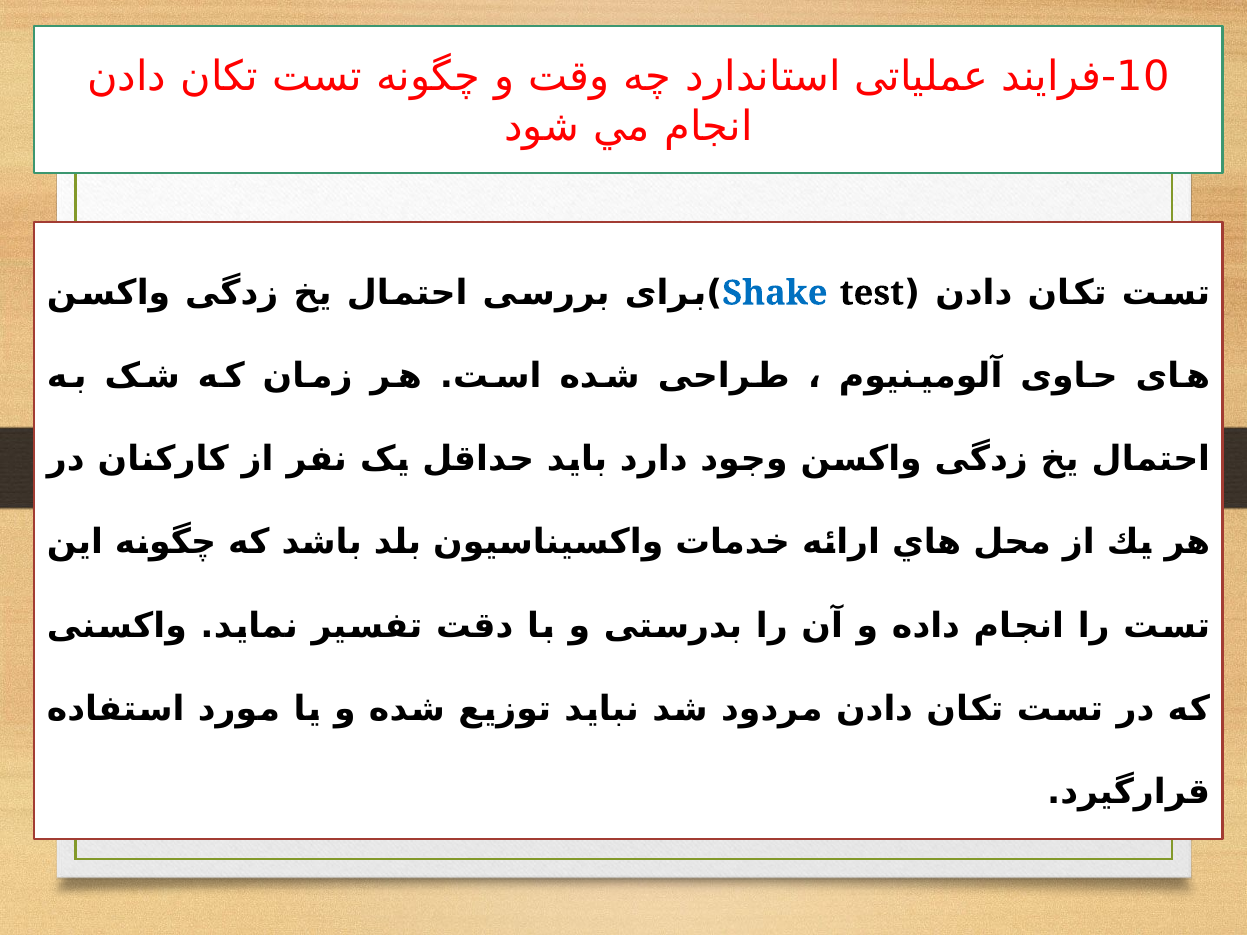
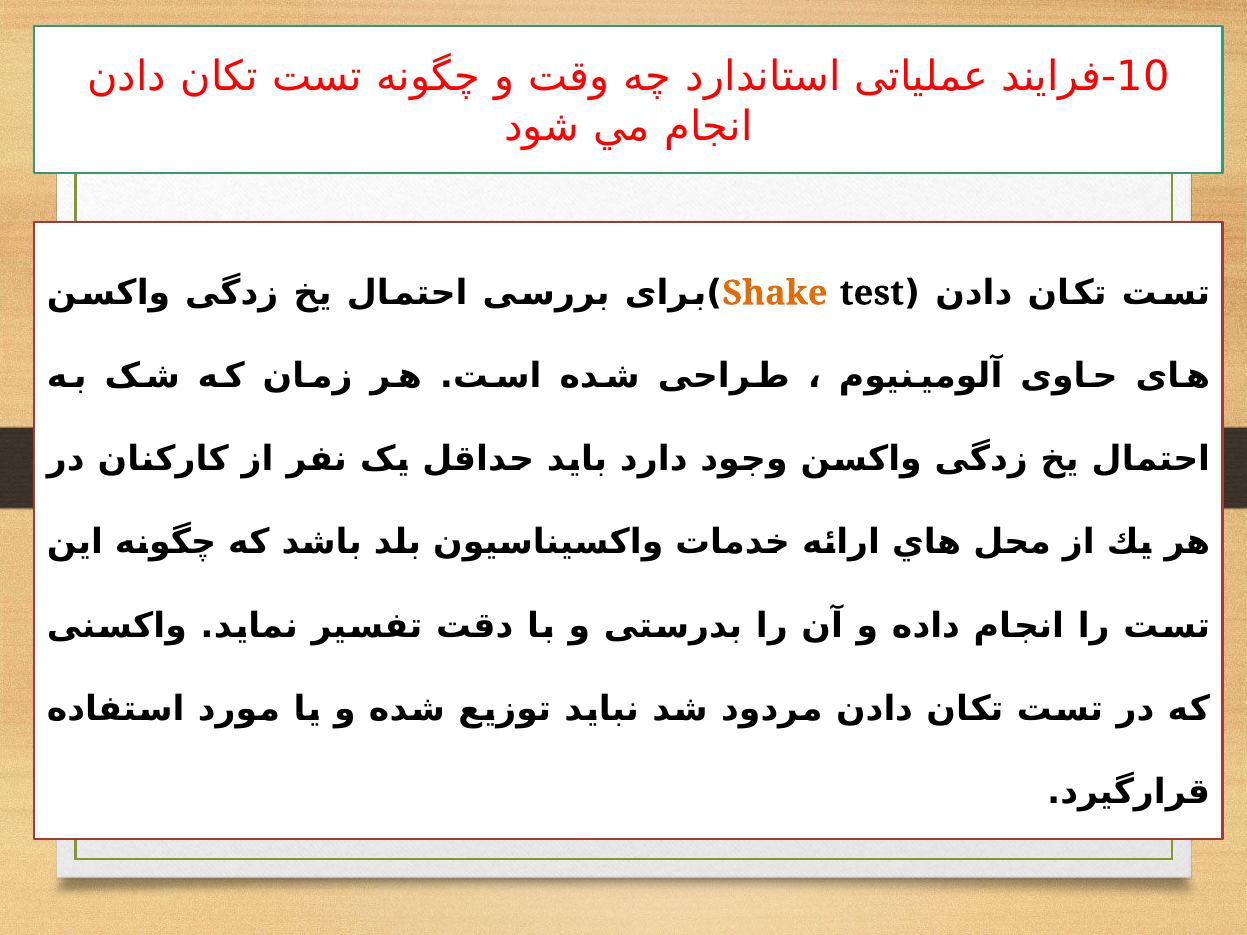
Shake colour: blue -> orange (775, 293)
